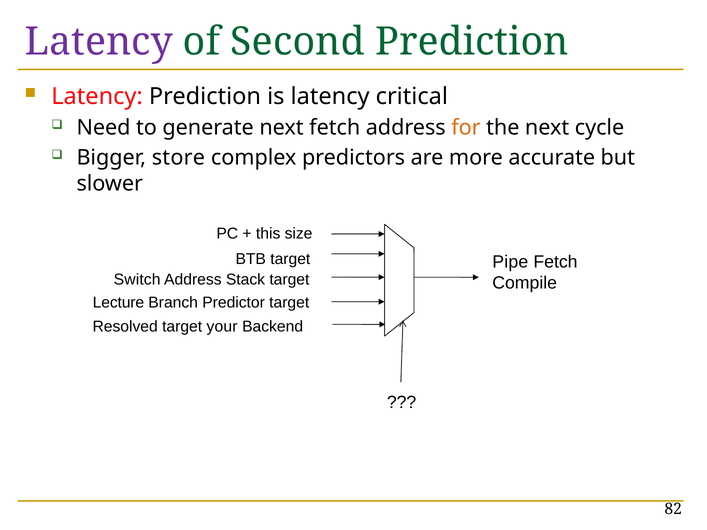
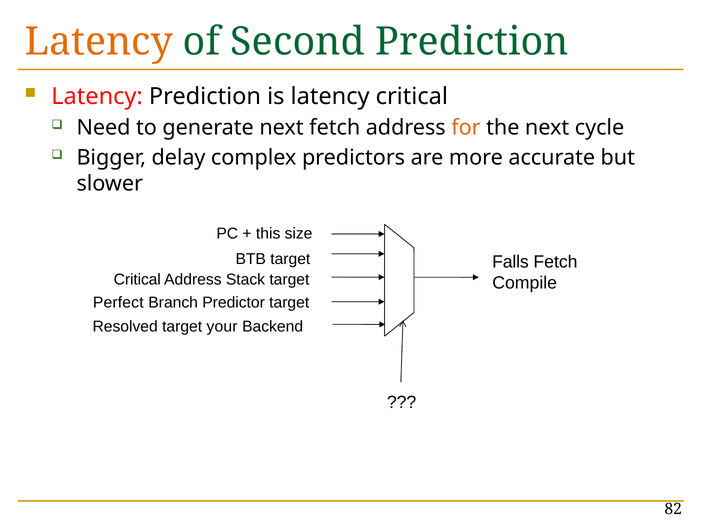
Latency colour: purple -> orange (99, 42)
store: store -> delay (179, 158)
Pipe: Pipe -> Falls (510, 262)
Switch: Switch -> Critical (137, 280)
Lecture: Lecture -> Perfect (118, 303)
